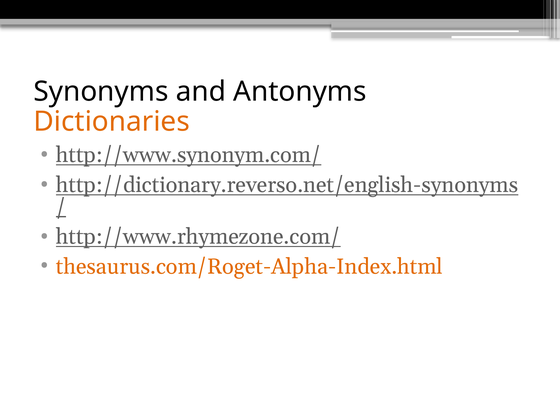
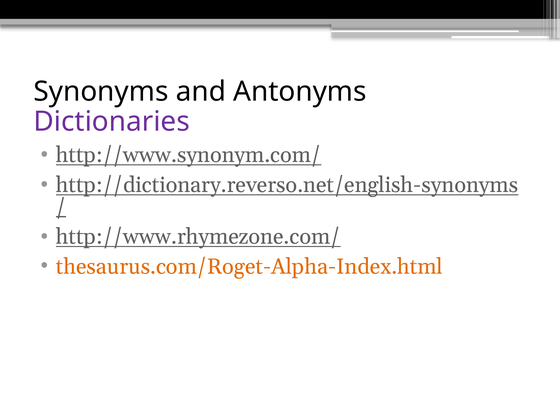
Dictionaries colour: orange -> purple (112, 122)
